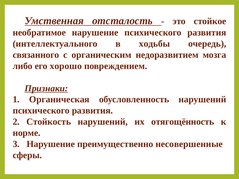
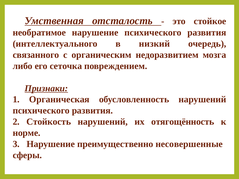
ходьбы: ходьбы -> низкий (154, 44)
хорошо: хорошо -> сеточка (66, 66)
